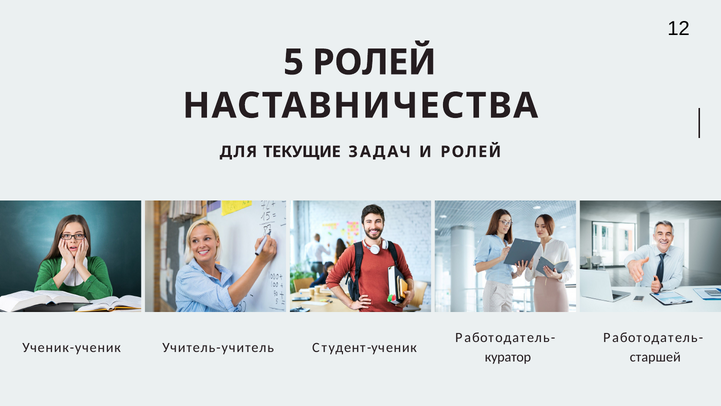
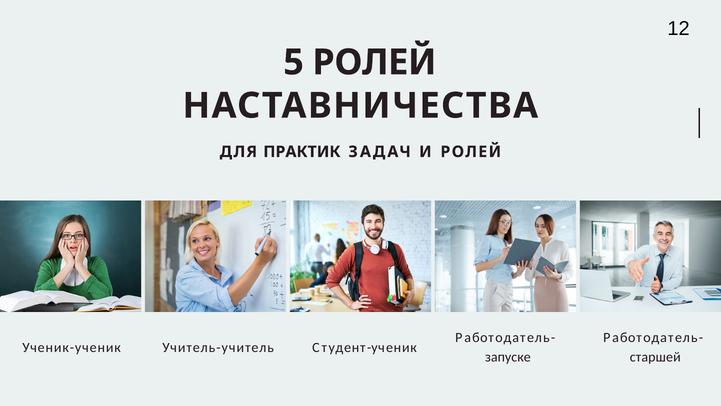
ТЕКУЩИЕ: ТЕКУЩИЕ -> ПРАКТИК (302, 152)
куратор: куратор -> запуске (508, 357)
